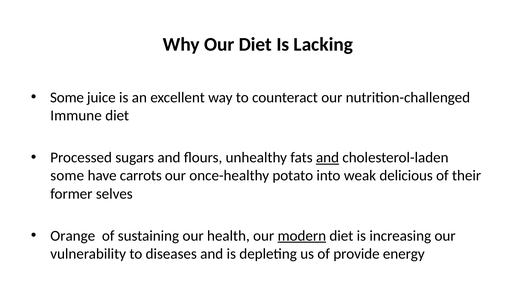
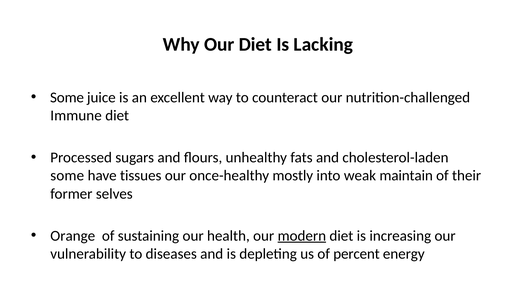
and underline: present -> none (328, 158)
carrots: carrots -> tissues (141, 176)
potato: potato -> mostly (293, 176)
delicious: delicious -> maintain (406, 176)
provide: provide -> percent (356, 254)
